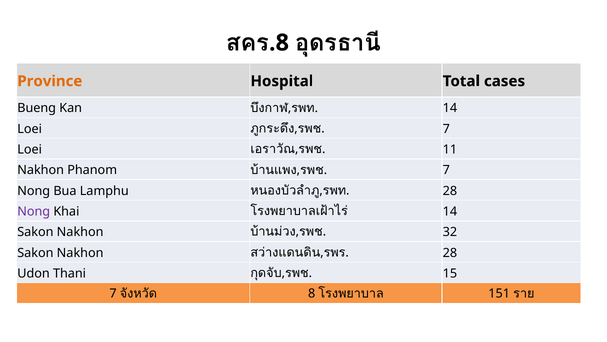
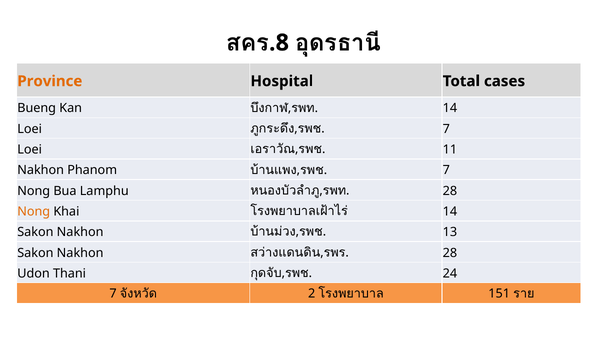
Nong colour: purple -> orange (34, 211)
32: 32 -> 13 (450, 232)
15: 15 -> 24 (450, 273)
8: 8 -> 2 (312, 293)
